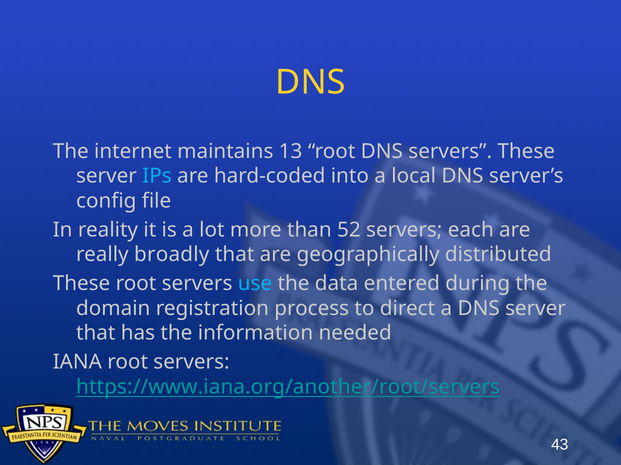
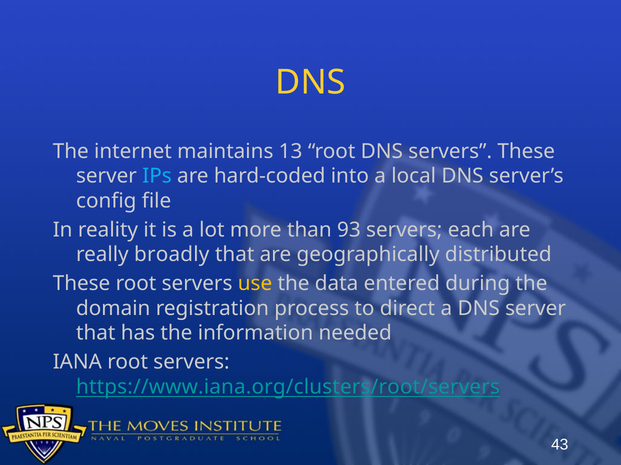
52: 52 -> 93 (349, 230)
use colour: light blue -> yellow (255, 284)
https://www.iana.org/another/root/servers: https://www.iana.org/another/root/servers -> https://www.iana.org/clusters/root/servers (288, 387)
